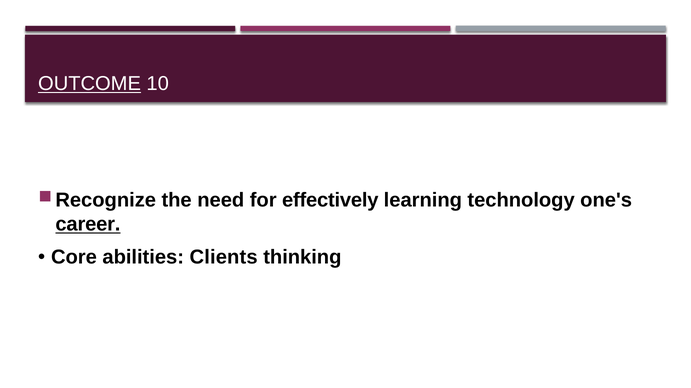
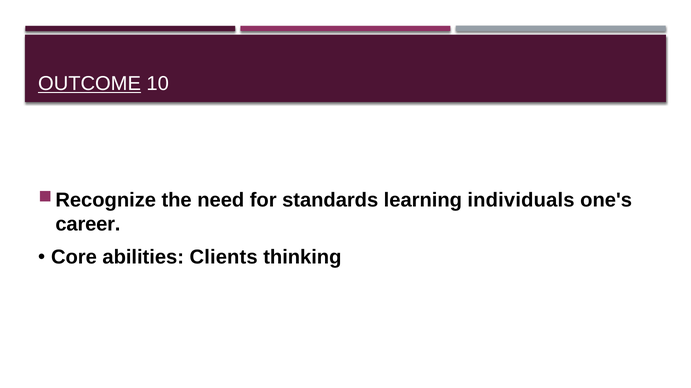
effectively: effectively -> standards (330, 200)
technology: technology -> individuals (521, 200)
career underline: present -> none (88, 225)
